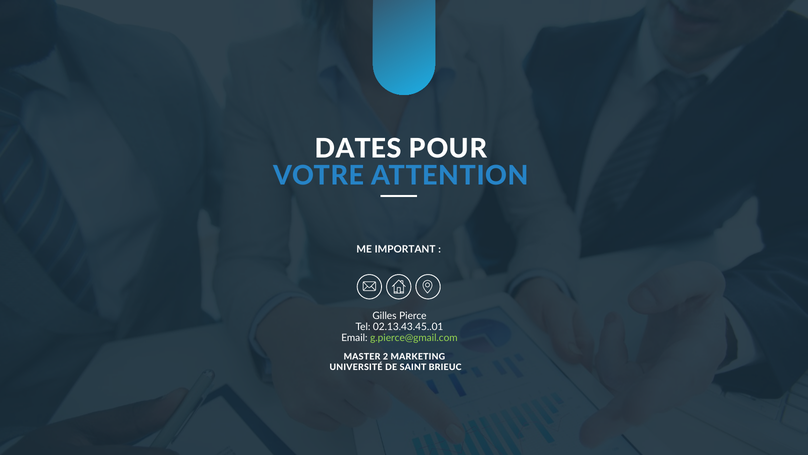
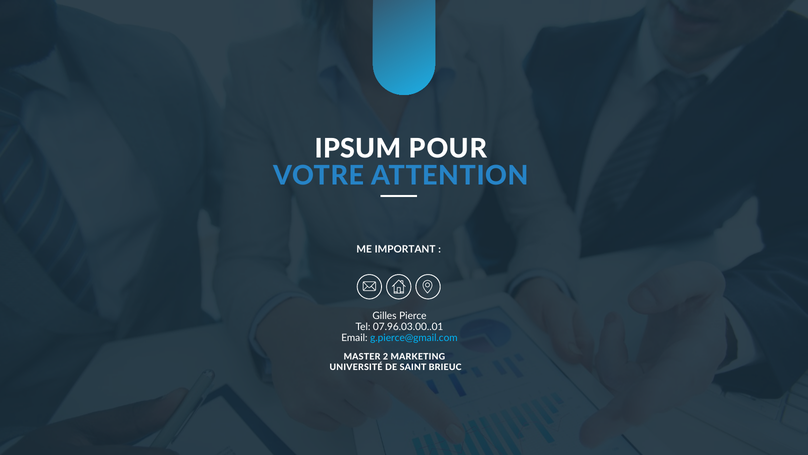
DATES: DATES -> IPSUM (358, 149)
02.13.43.45..01: 02.13.43.45..01 -> 07.96.03.00..01 (408, 327)
g.pierce@gmail.com colour: light green -> light blue (414, 338)
